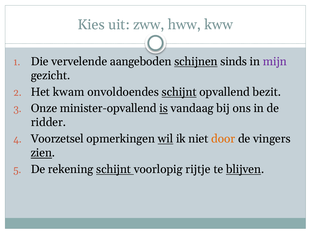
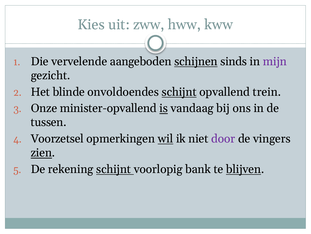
kwam: kwam -> blinde (69, 92)
bezit: bezit -> trein (267, 92)
ridder: ridder -> tussen (49, 122)
door colour: orange -> purple (223, 138)
rijtje: rijtje -> bank (198, 169)
